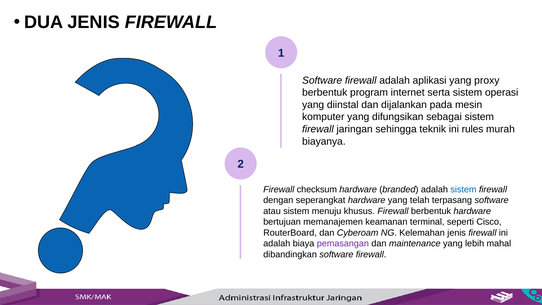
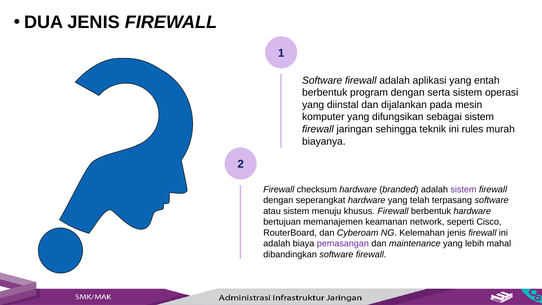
proxy: proxy -> entah (487, 80)
program internet: internet -> dengan (408, 92)
sistem colour: blue -> purple (463, 189)
terminal: terminal -> network (427, 222)
